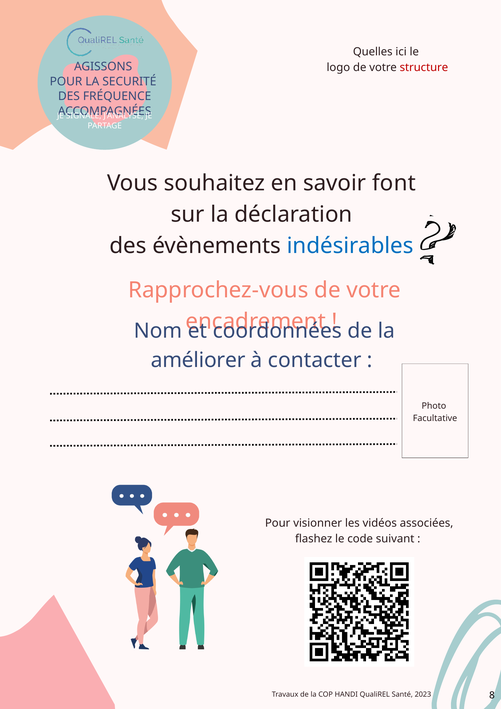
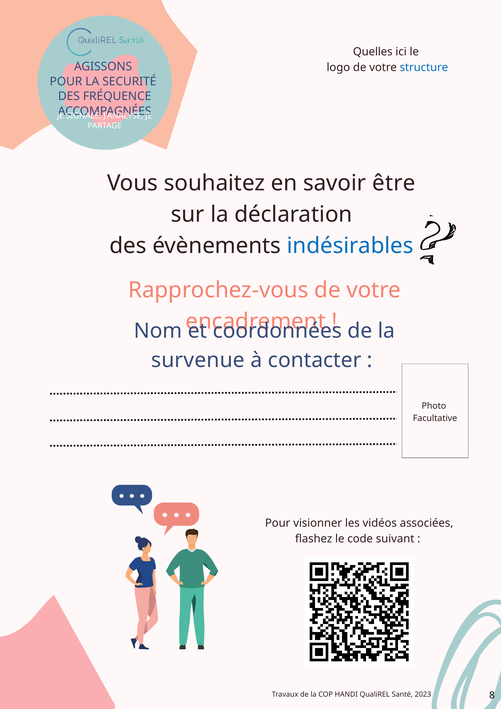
structure colour: red -> blue (424, 68)
font: font -> être (394, 183)
améliorer: améliorer -> survenue (198, 360)
